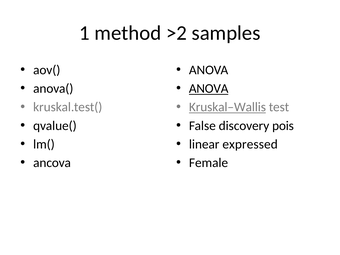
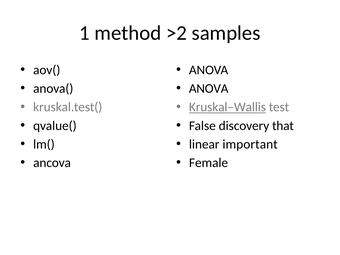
ANOVA underline: present -> none (209, 89)
pois: pois -> that (283, 126)
expressed: expressed -> important (250, 144)
